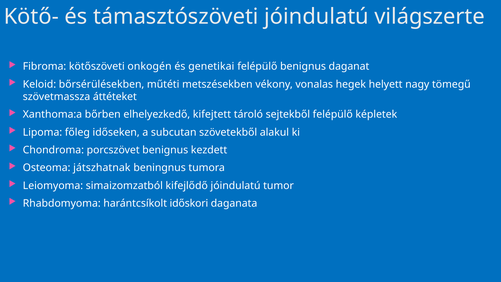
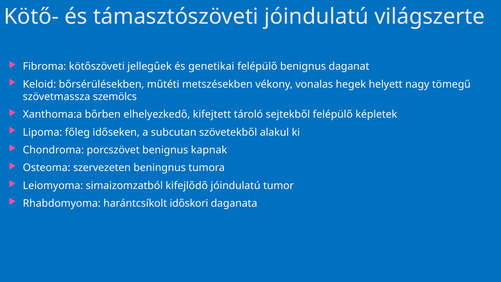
onkogén: onkogén -> jellegűek (150, 66)
áttéteket: áttéteket -> szemölcs (115, 97)
kezdett: kezdett -> kapnak (209, 150)
játszhatnak: játszhatnak -> szervezeten (102, 168)
